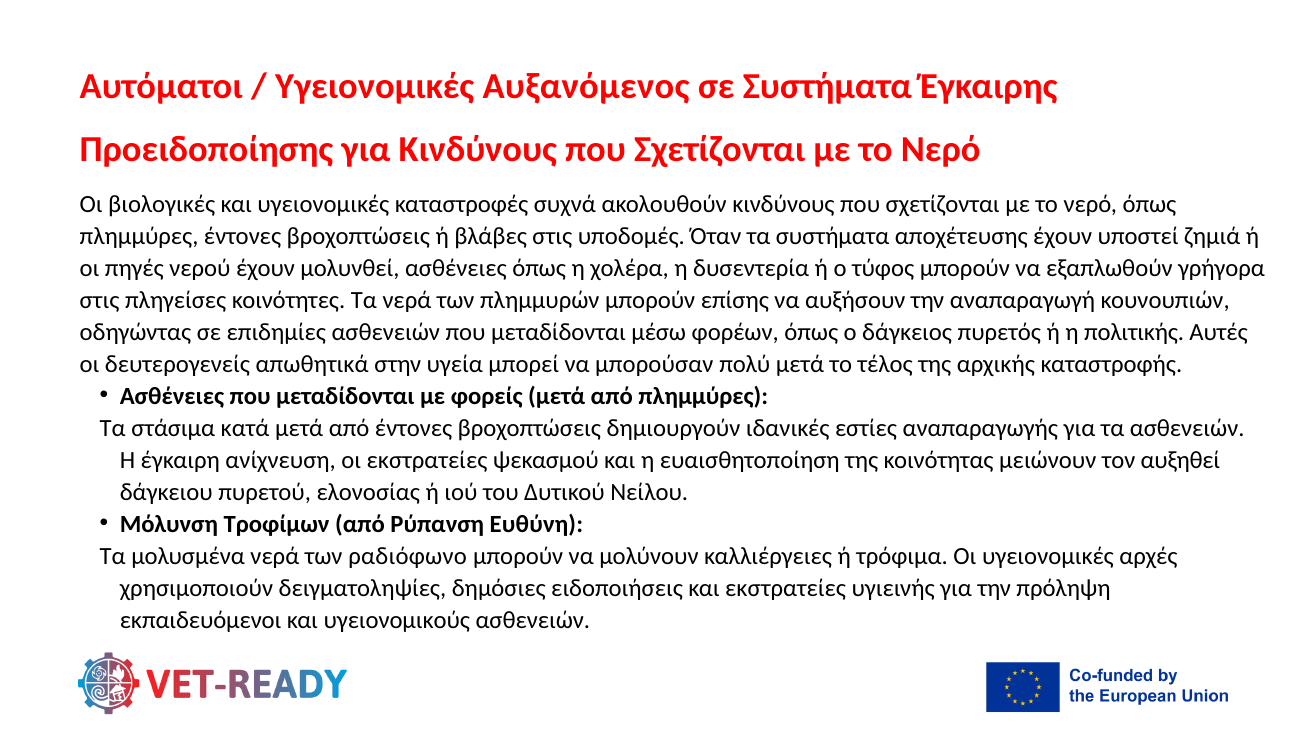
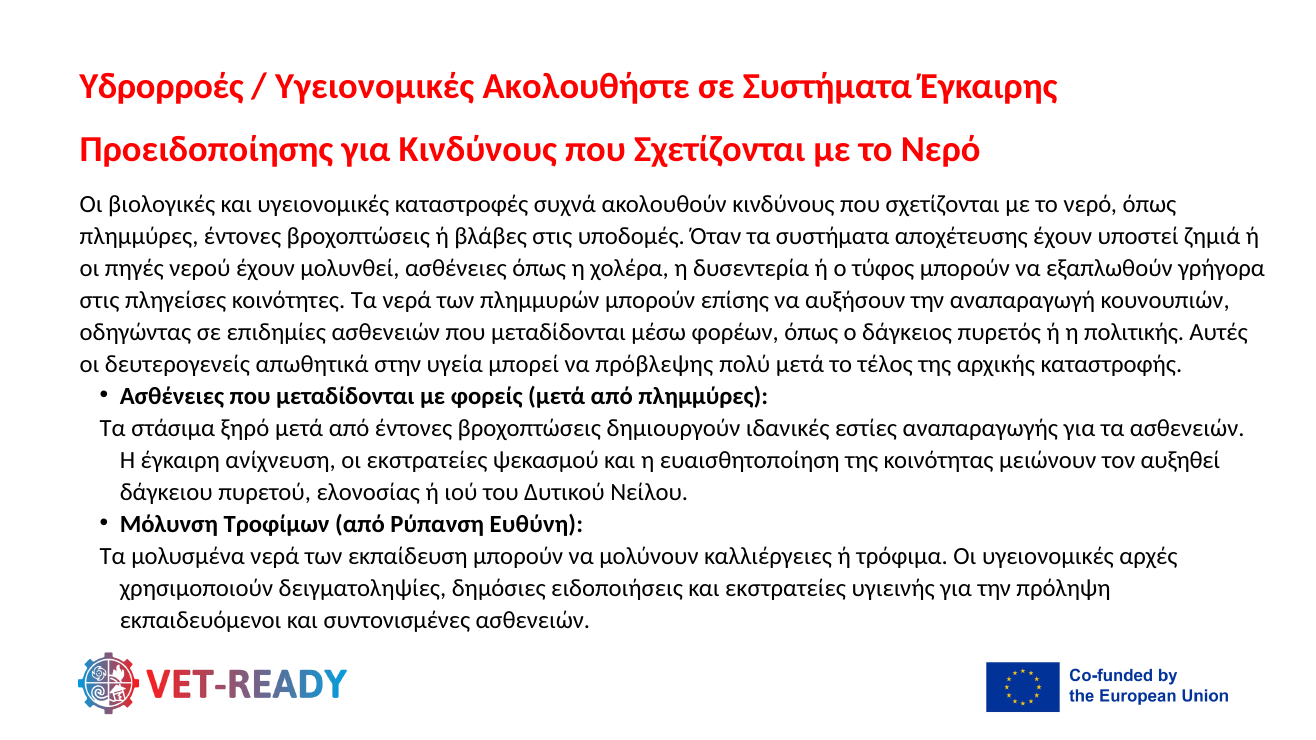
Αυτόματοι: Αυτόματοι -> Υδρορροές (162, 87)
Αυξανόμενος: Αυξανόμενος -> Ακολουθήστε (586, 87)
μπορούσαν: μπορούσαν -> πρόβλεψης (654, 364)
κατά: κατά -> ξηρό (245, 428)
ραδιόφωνο: ραδιόφωνο -> εκπαίδευση (408, 556)
υγειονομικούς: υγειονομικούς -> συντονισμένες (397, 620)
